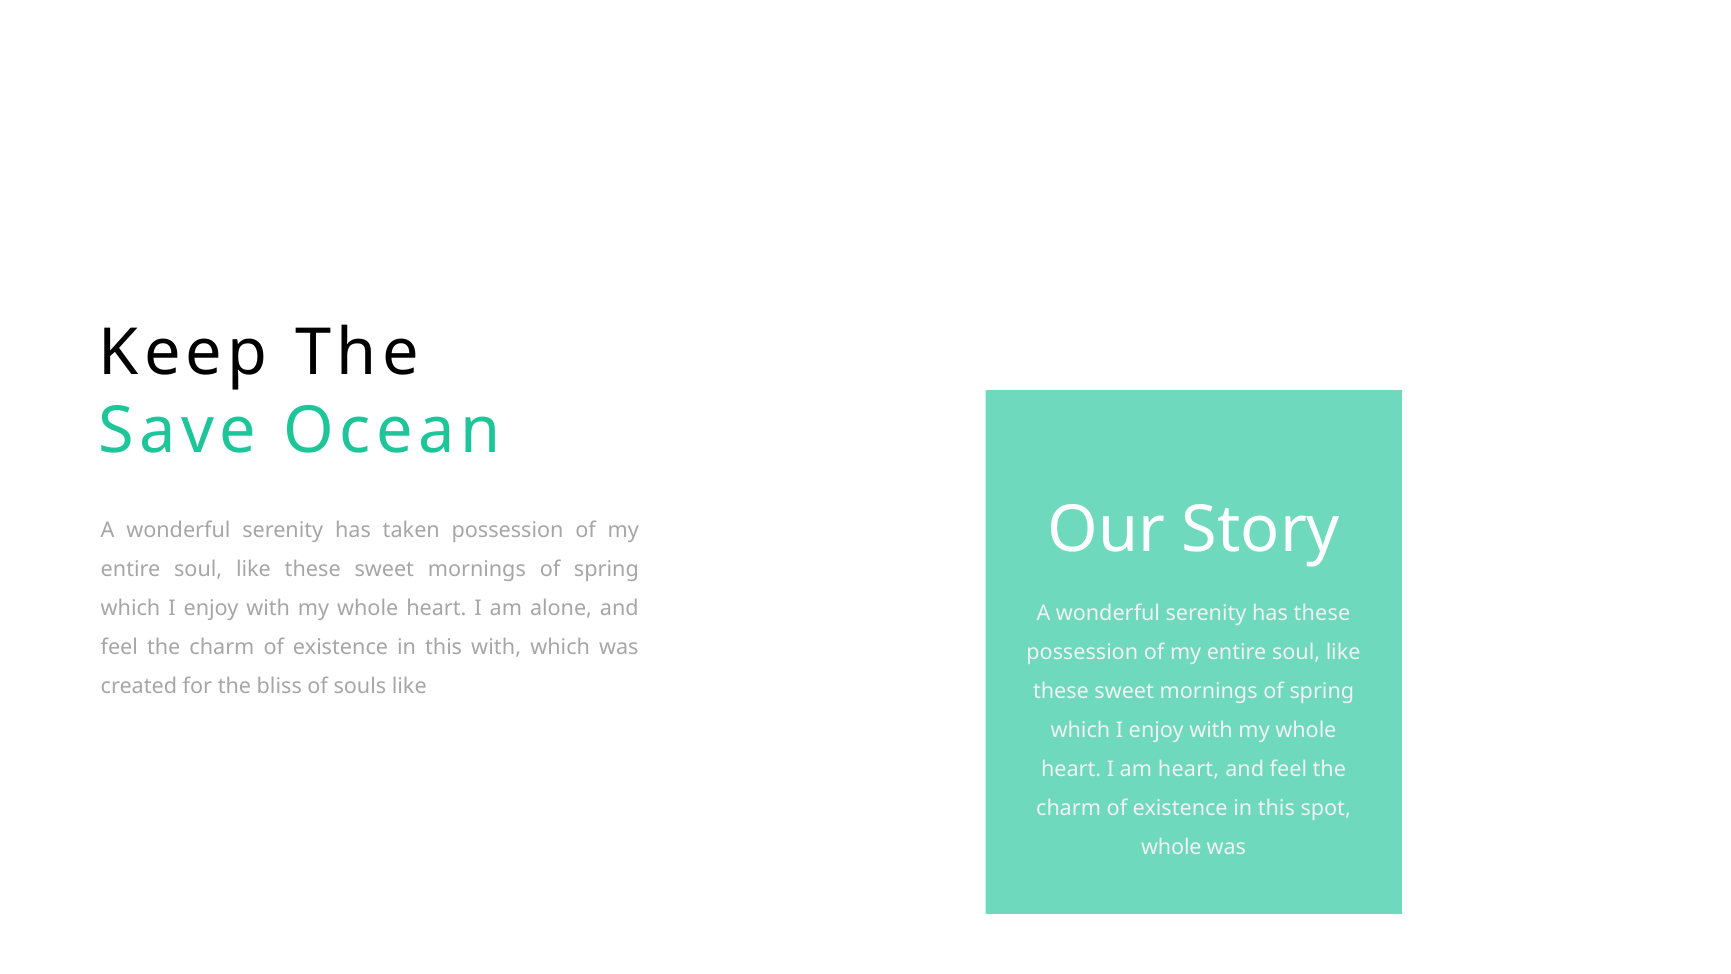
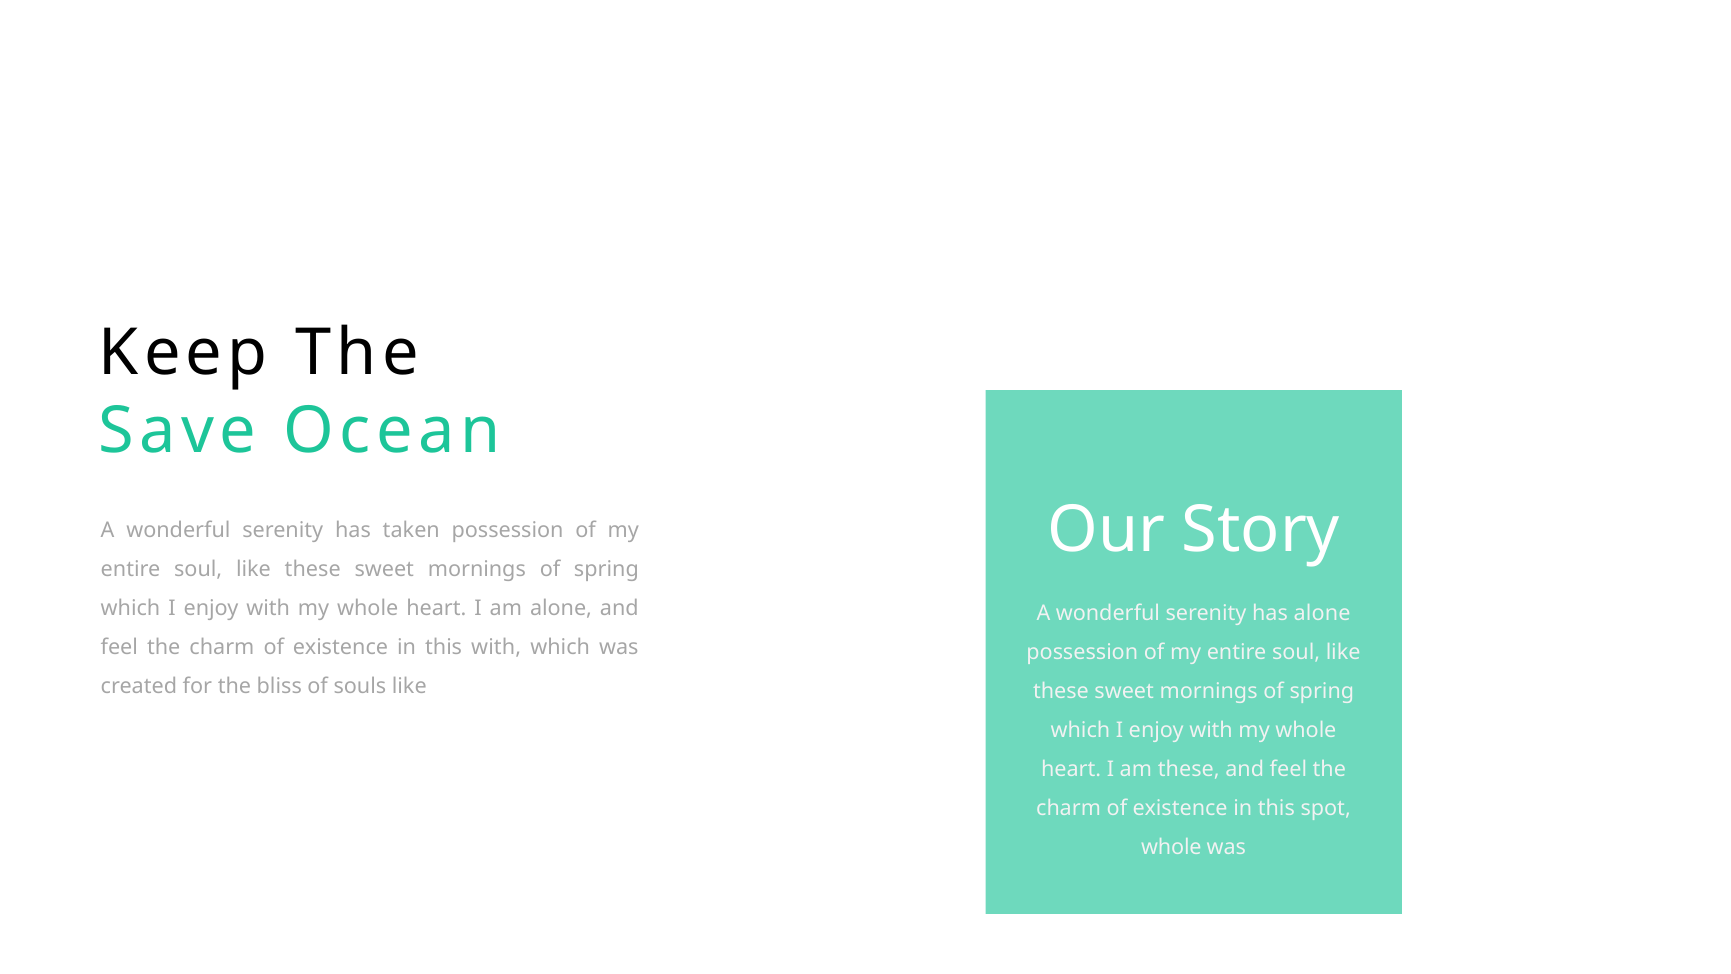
has these: these -> alone (1322, 613)
am heart: heart -> these (1189, 769)
